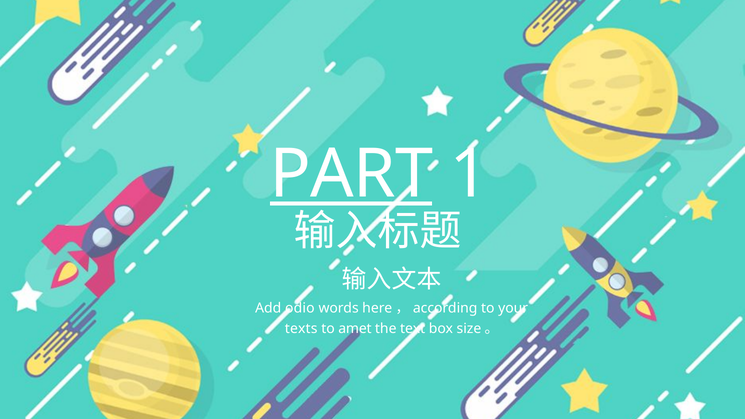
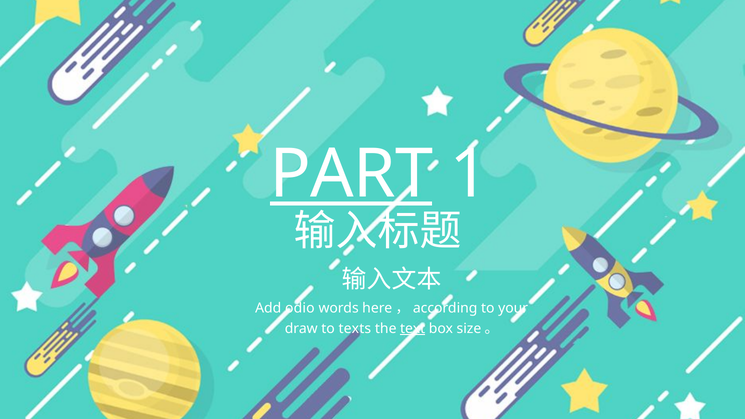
texts: texts -> draw (301, 328)
amet: amet -> texts (355, 328)
text underline: none -> present (413, 328)
